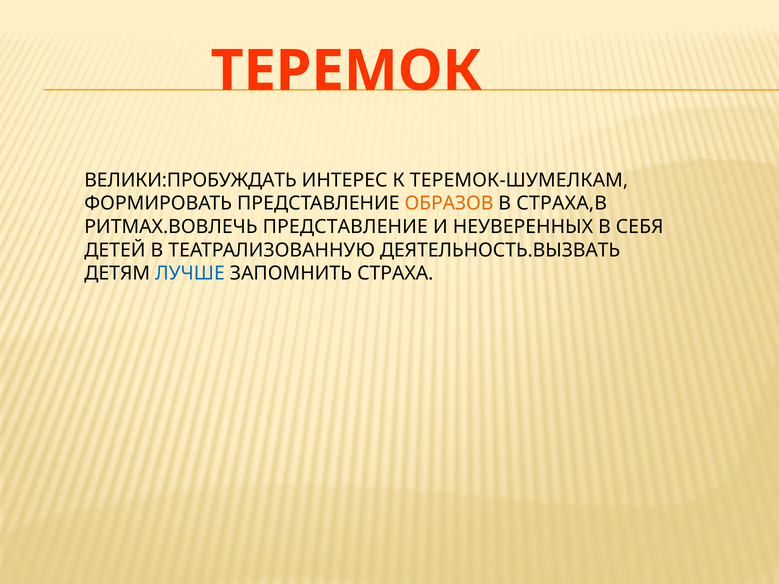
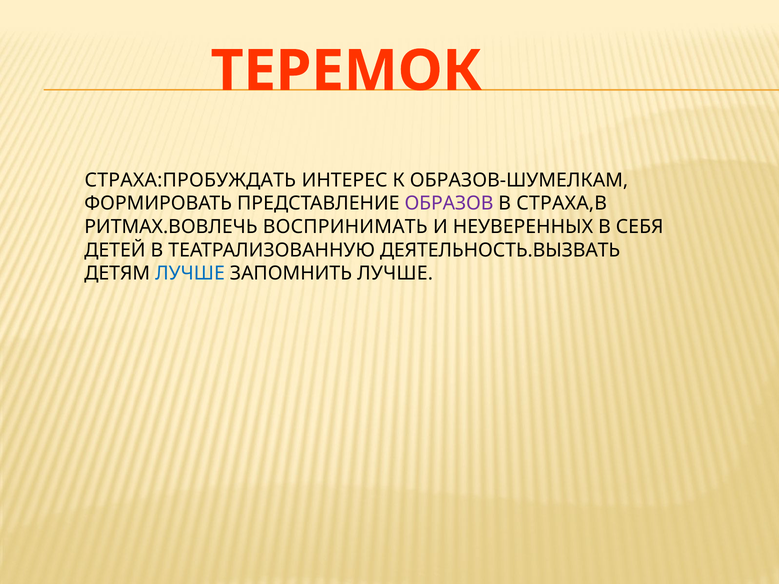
ВЕЛИКИ:ПРОБУЖДАТЬ: ВЕЛИКИ:ПРОБУЖДАТЬ -> СТРАХА:ПРОБУЖДАТЬ (190, 180)
ТЕРЕМОК-ШУМЕЛКАМ: ТЕРЕМОК-ШУМЕЛКАМ -> ОБРАЗОВ-ШУМЕЛКАМ (519, 180)
ОБРАЗОВ colour: orange -> purple (449, 204)
РИТМАХ.ВОВЛЕЧЬ ПРЕДСТАВЛЕНИЕ: ПРЕДСТАВЛЕНИЕ -> ВОСПРИНИМАТЬ (345, 227)
ЗАПОМНИТЬ СТРАХА: СТРАХА -> ЛУЧШЕ (395, 274)
